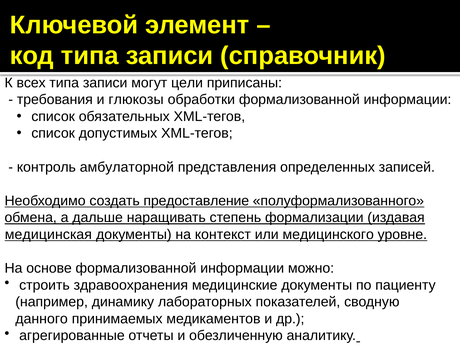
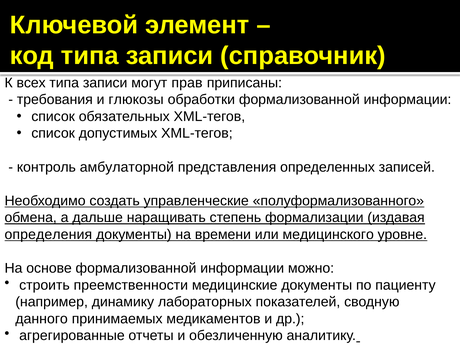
цели: цели -> прав (187, 83)
предоставление: предоставление -> управленческие (196, 201)
медицинская: медицинская -> определения (48, 235)
контекст: контекст -> времени (223, 235)
здравоохранения: здравоохранения -> преемственности (131, 285)
